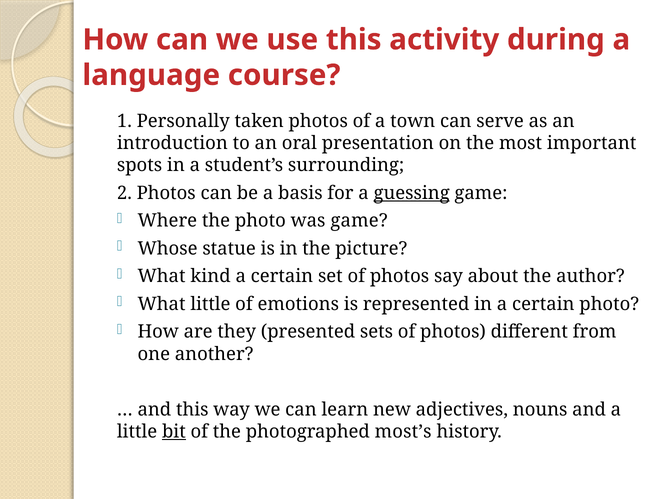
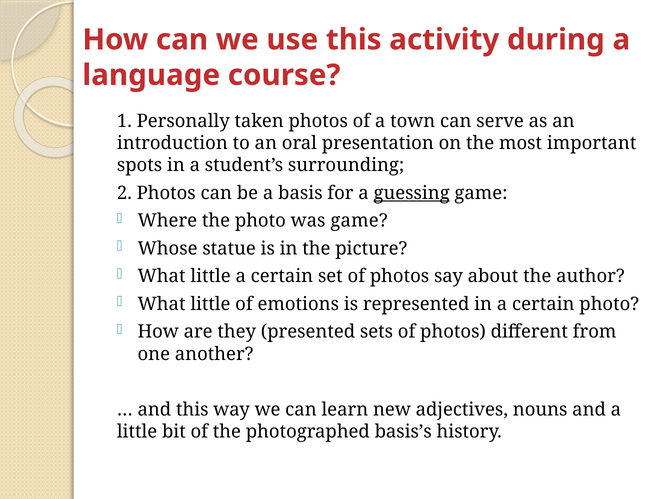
kind: kind -> little (211, 276)
bit underline: present -> none (174, 431)
most’s: most’s -> basis’s (403, 431)
